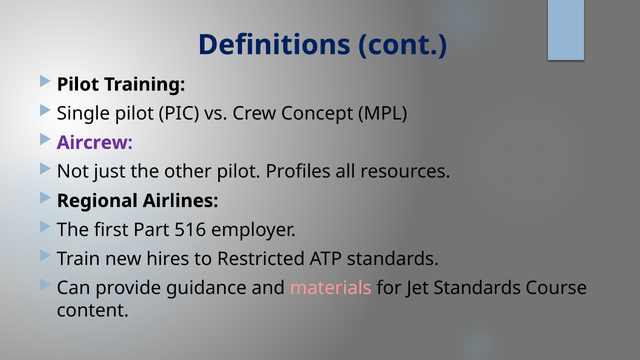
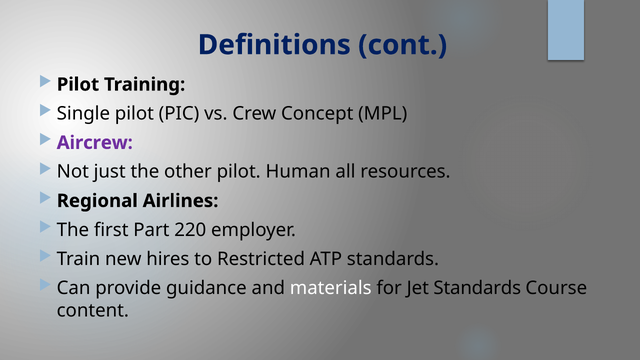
Profiles: Profiles -> Human (298, 172)
516: 516 -> 220 (190, 230)
materials colour: pink -> white (331, 288)
